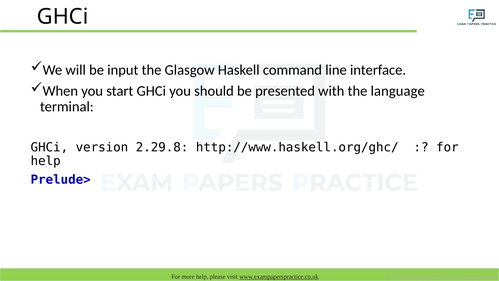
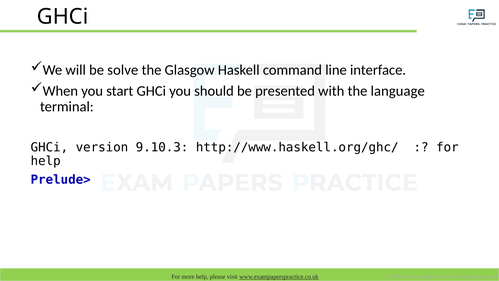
input: input -> solve (123, 70)
2.29.8: 2.29.8 -> 9.10.3 (162, 147)
